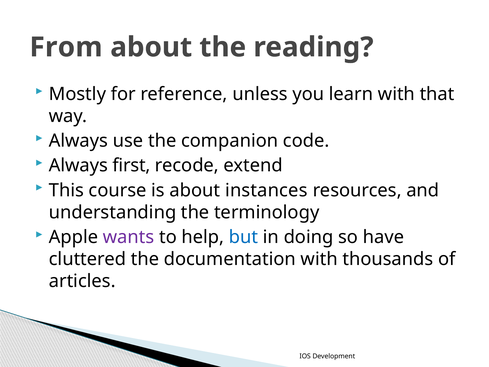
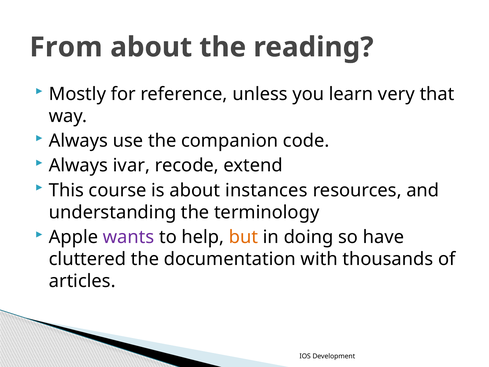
learn with: with -> very (396, 94)
first: first -> ivar (131, 165)
but colour: blue -> orange (244, 237)
